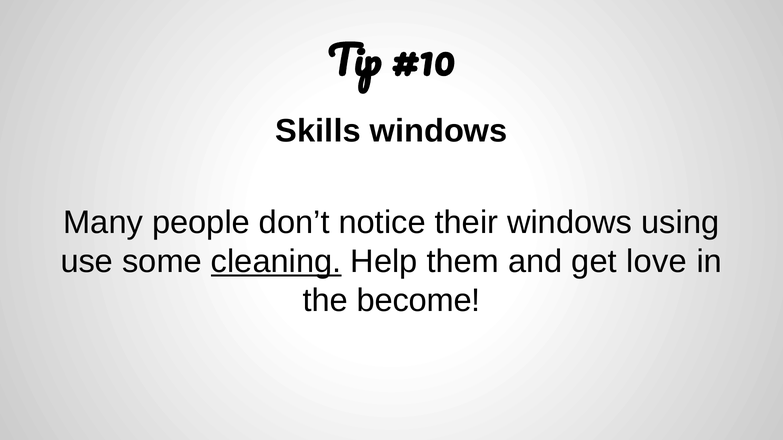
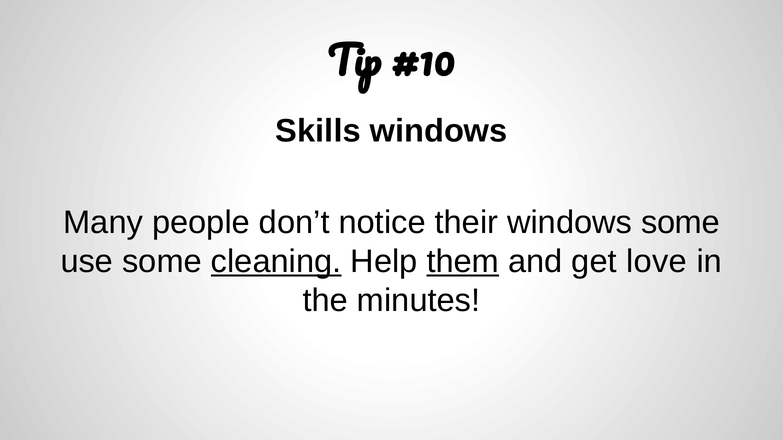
windows using: using -> some (680, 223)
them underline: none -> present (463, 262)
become: become -> minutes (419, 301)
